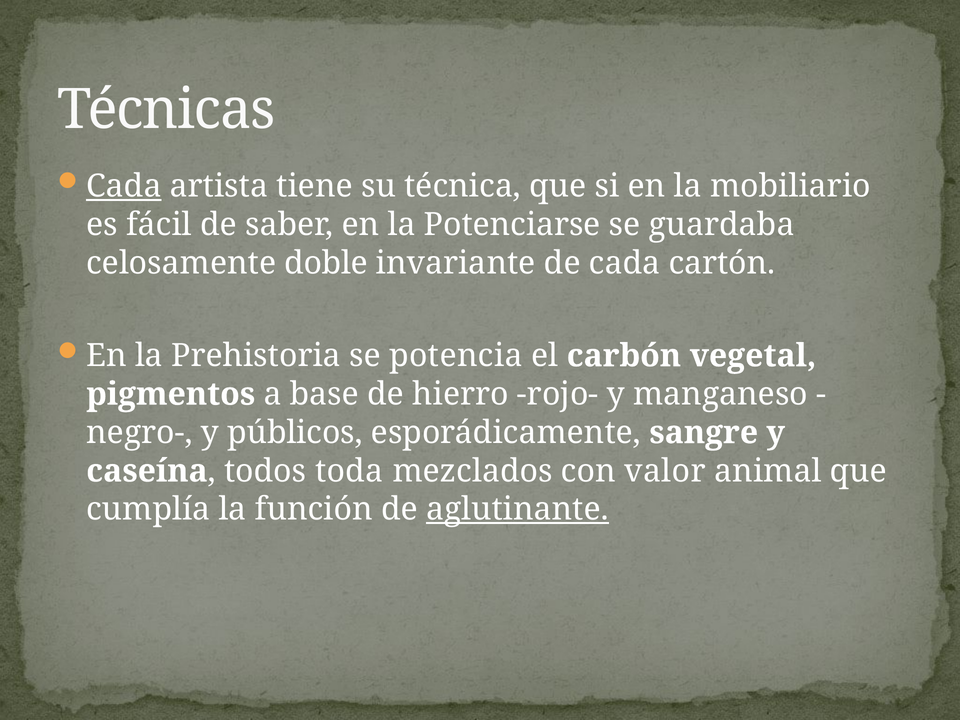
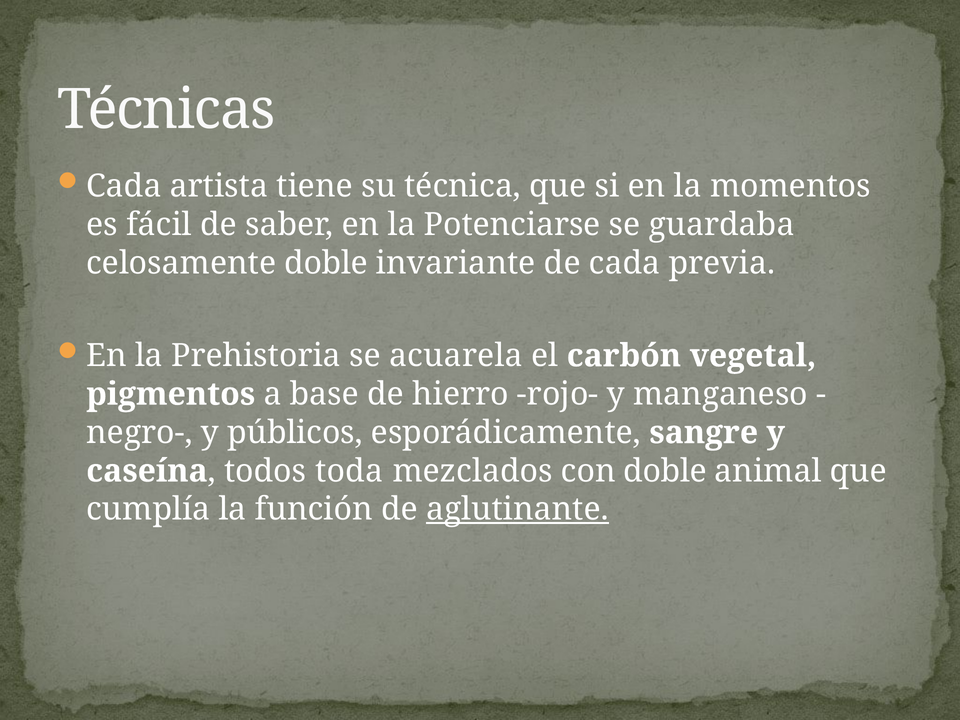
Cada underline: present -> none (124, 186)
mobiliario: mobiliario -> momentos (790, 186)
cartón: cartón -> previa (722, 263)
potencia: potencia -> acuarela (456, 356)
con valor: valor -> doble (665, 471)
